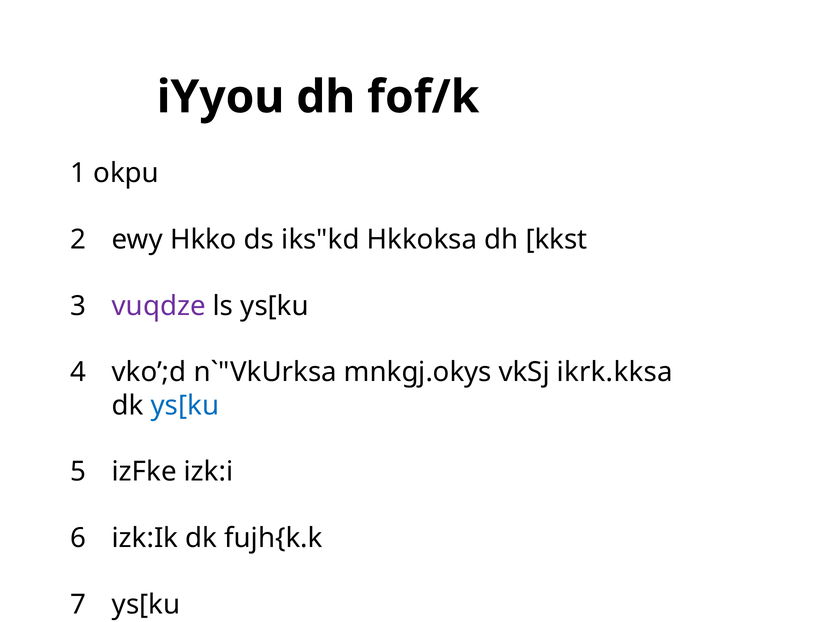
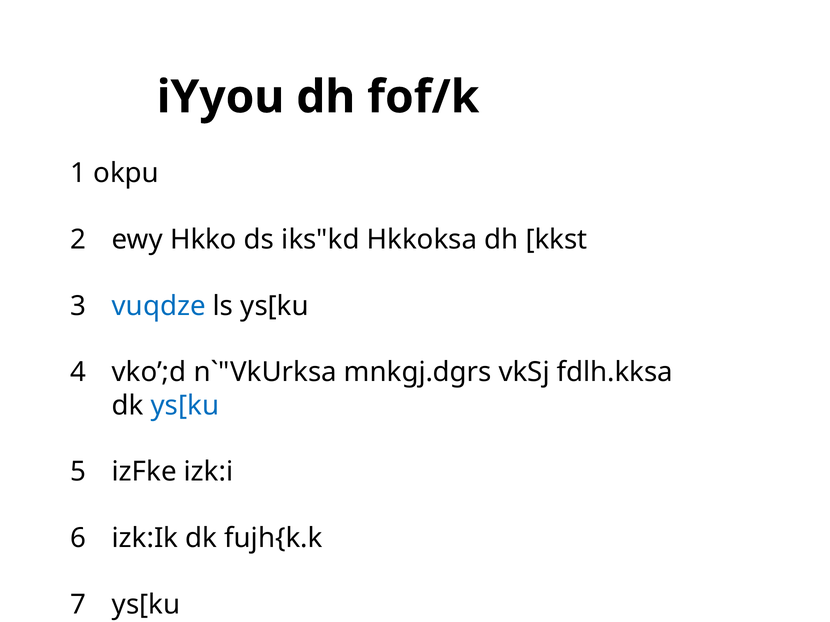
vuqdze colour: purple -> blue (159, 306)
mnkgj.okys: mnkgj.okys -> mnkgj.dgrs (418, 373)
ikrk.kksa: ikrk.kksa -> fdlh.kksa (615, 373)
